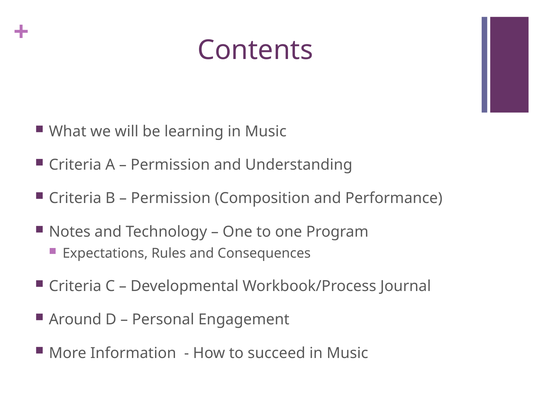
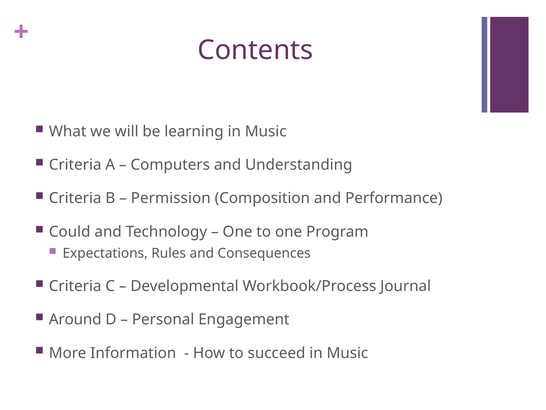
Permission: Permission -> Computers (170, 165)
Notes: Notes -> Could (70, 231)
